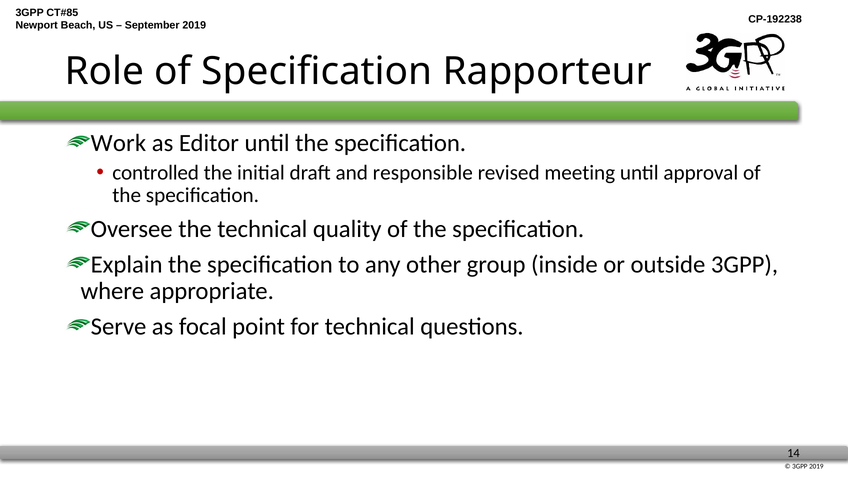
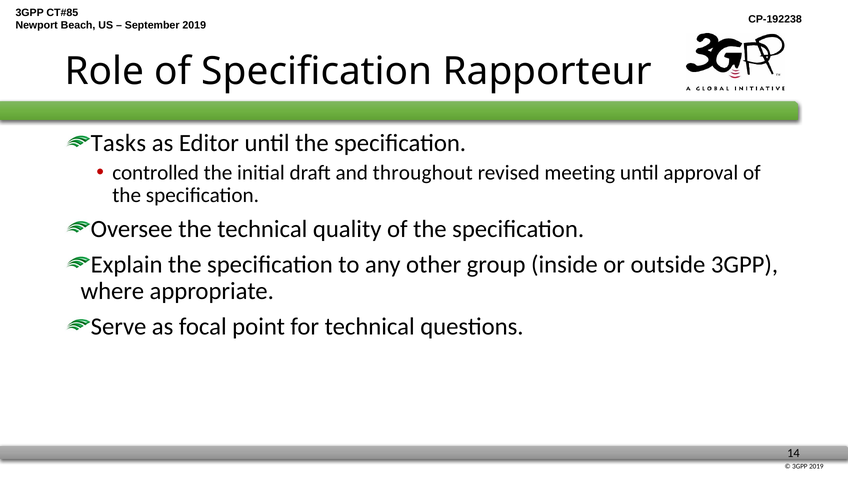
Work: Work -> Tasks (118, 143)
responsible: responsible -> throughout (423, 173)
